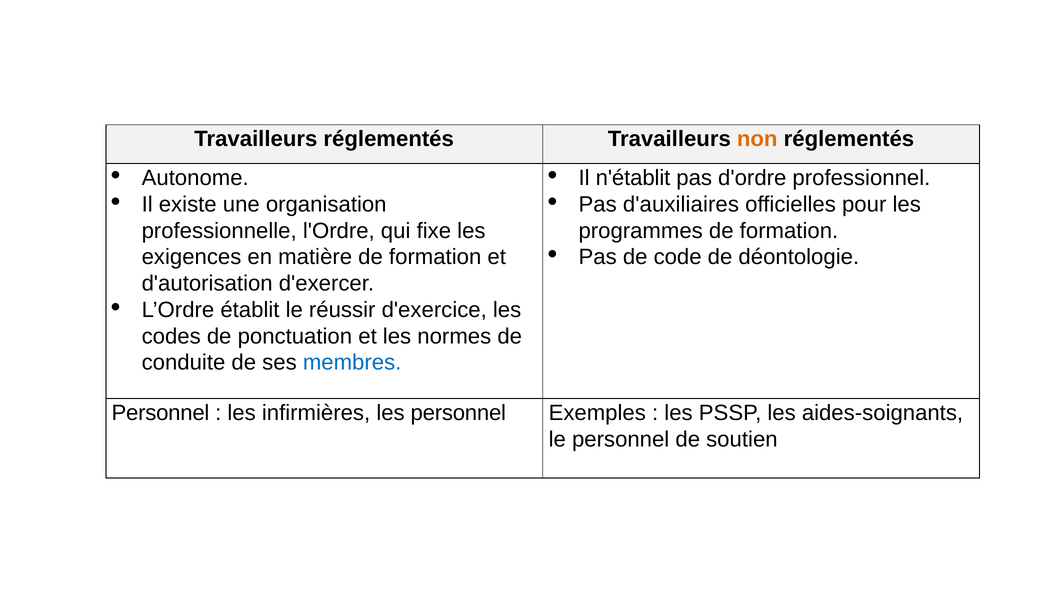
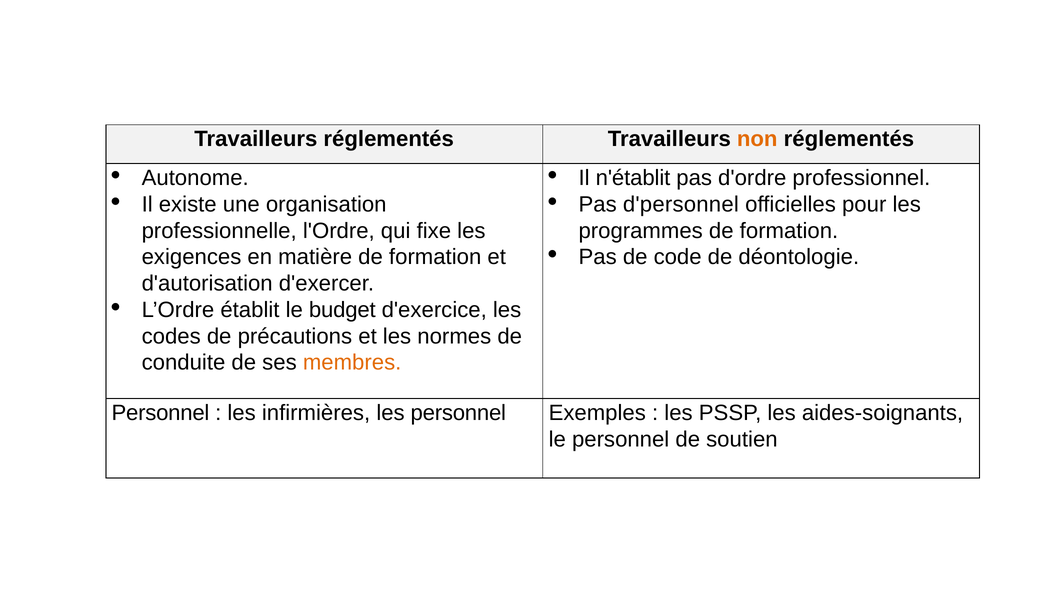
d'auxiliaires: d'auxiliaires -> d'personnel (681, 204)
réussir: réussir -> budget (342, 310)
ponctuation: ponctuation -> précautions (295, 336)
membres colour: blue -> orange (352, 363)
